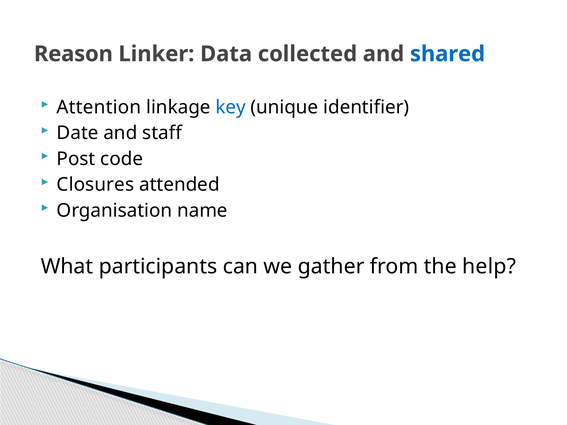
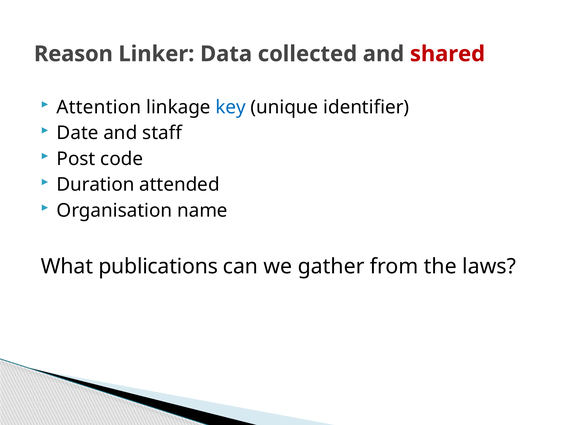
shared colour: blue -> red (447, 54)
Closures: Closures -> Duration (95, 185)
participants: participants -> publications (158, 267)
help: help -> laws (489, 267)
